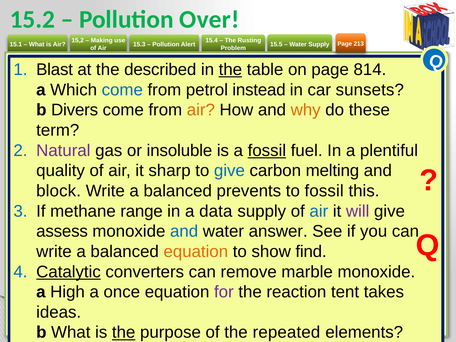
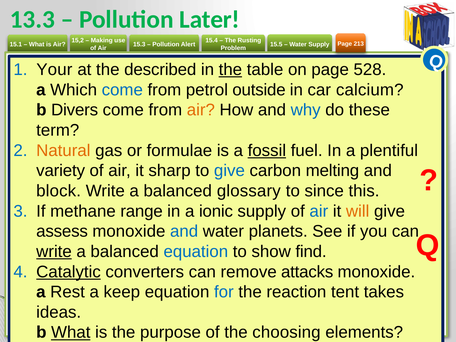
15.2: 15.2 -> 13.3 (32, 20)
Over: Over -> Later (210, 20)
Blast: Blast -> Your (54, 70)
814: 814 -> 528 (370, 70)
instead: instead -> outside (259, 90)
sunsets: sunsets -> calcium (370, 90)
why colour: orange -> blue (306, 110)
Natural colour: purple -> orange (63, 151)
insoluble: insoluble -> formulae (179, 151)
quality: quality -> variety (61, 171)
prevents: prevents -> glossary (249, 191)
to fossil: fossil -> since (324, 191)
data: data -> ionic (216, 211)
will colour: purple -> orange (358, 211)
answer: answer -> planets (278, 231)
write underline: none -> present (54, 252)
equation colour: orange -> blue (196, 252)
marble: marble -> attacks (307, 272)
High: High -> Rest (68, 292)
once: once -> keep (122, 292)
for colour: purple -> blue (224, 292)
What underline: none -> present (71, 332)
the underline: present -> none (124, 332)
repeated: repeated -> choosing (286, 332)
